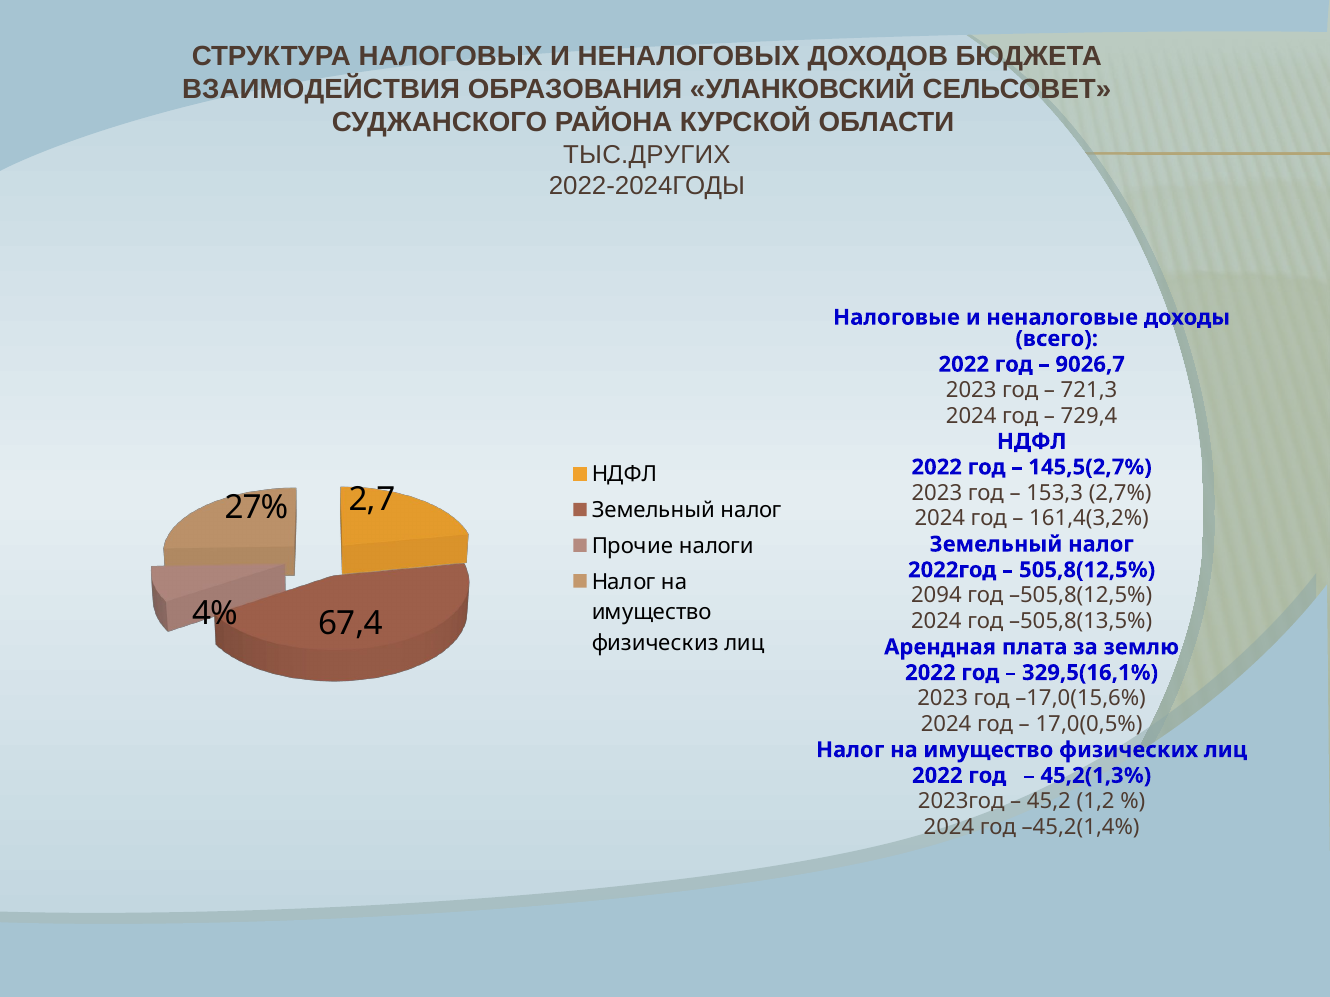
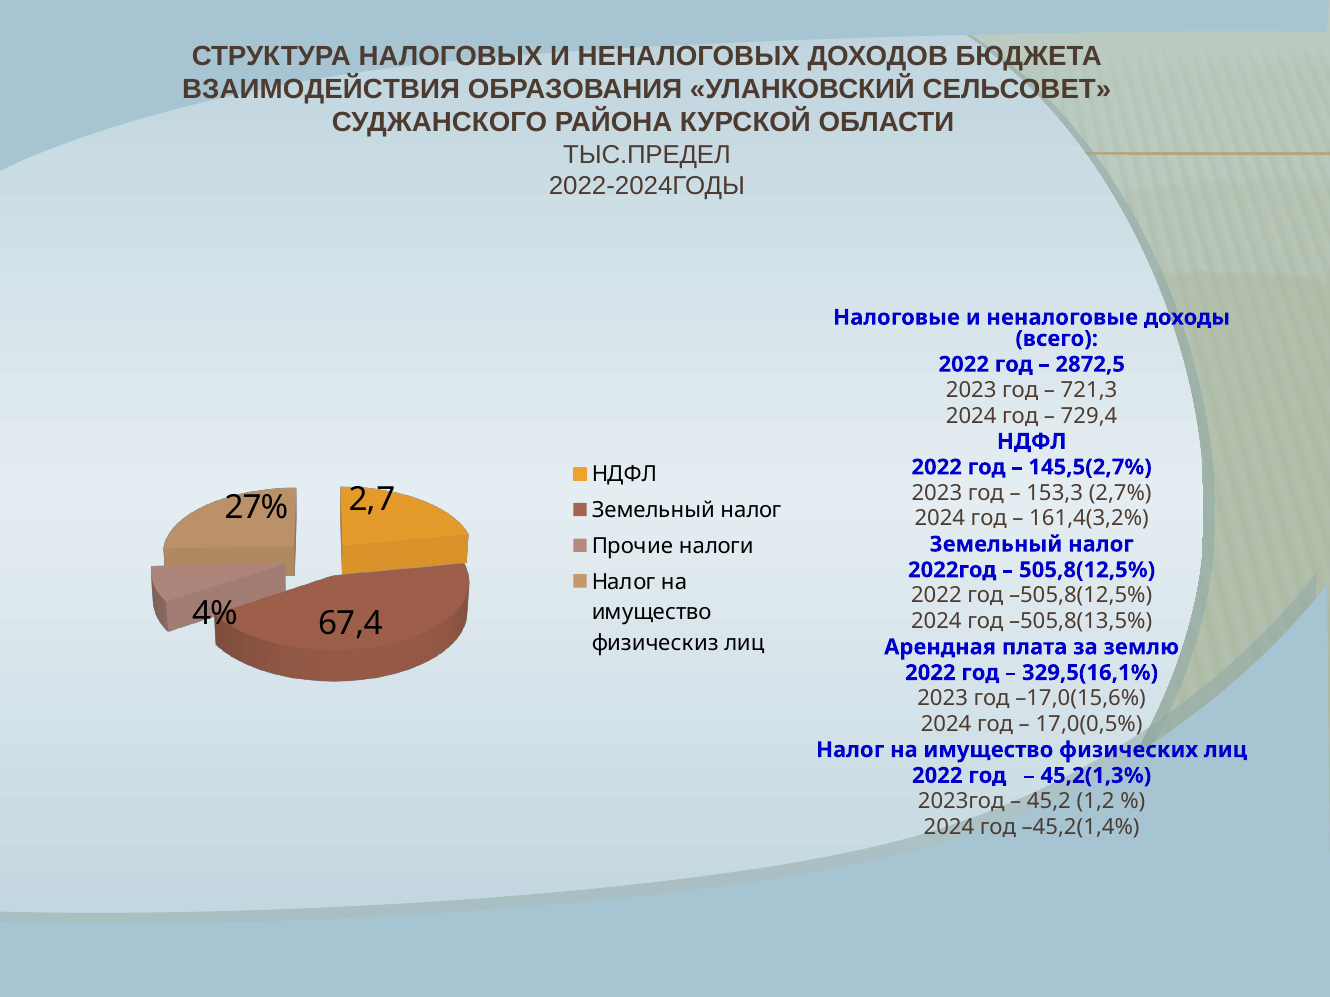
ТЫС.ДРУГИХ: ТЫС.ДРУГИХ -> ТЫС.ПРЕДЕЛ (647, 155)
9026,7: 9026,7 -> 2872,5 (1090, 365)
2094: 2094 -> 2022 (936, 596)
